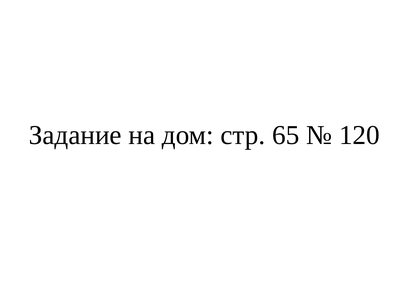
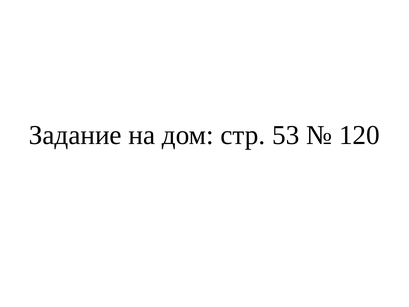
65: 65 -> 53 (286, 135)
